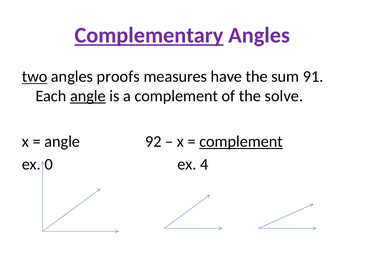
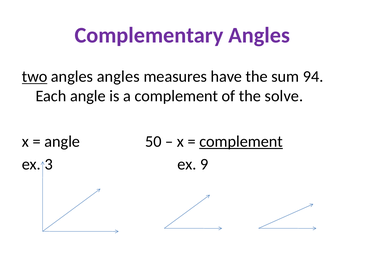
Complementary underline: present -> none (149, 35)
angles proofs: proofs -> angles (118, 77)
91: 91 -> 94 (313, 77)
angle underline: present -> none (88, 96)
92: 92 -> 50 (153, 141)
0: 0 -> 3 (49, 164)
4: 4 -> 9 (204, 164)
